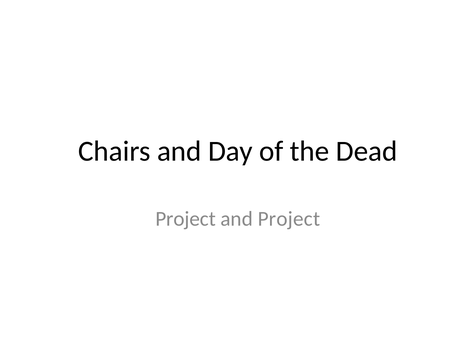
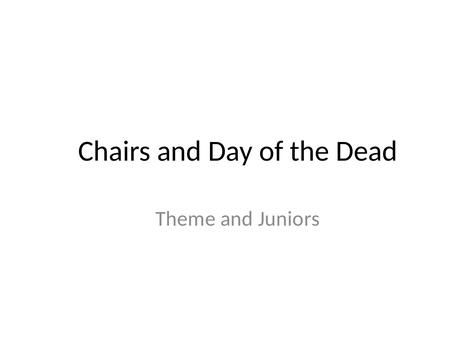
Project: Project -> Theme (186, 219)
and Project: Project -> Juniors (289, 219)
